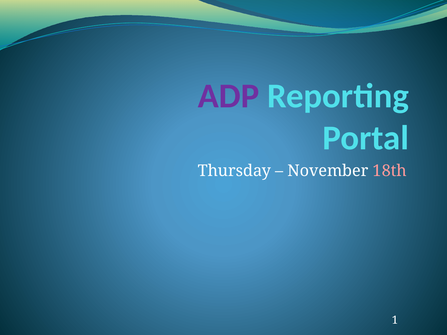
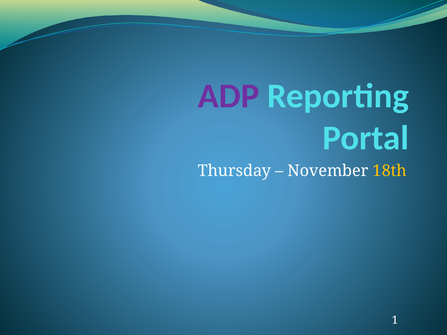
18th colour: pink -> yellow (390, 171)
